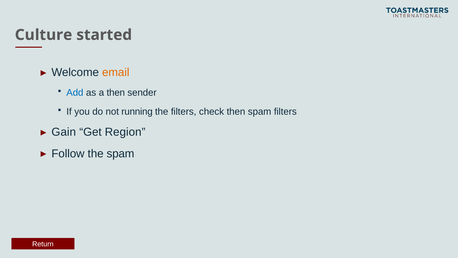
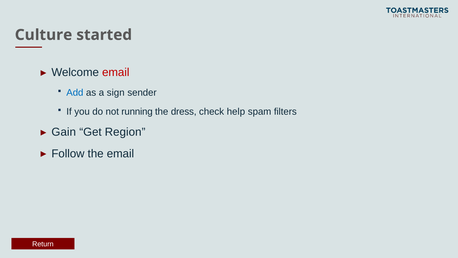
email colour: orange -> red (116, 72)
a then: then -> sign (116, 93)
the filters: filters -> dress (184, 112)
check then: then -> help (236, 112)
the spam: spam -> email (120, 153)
